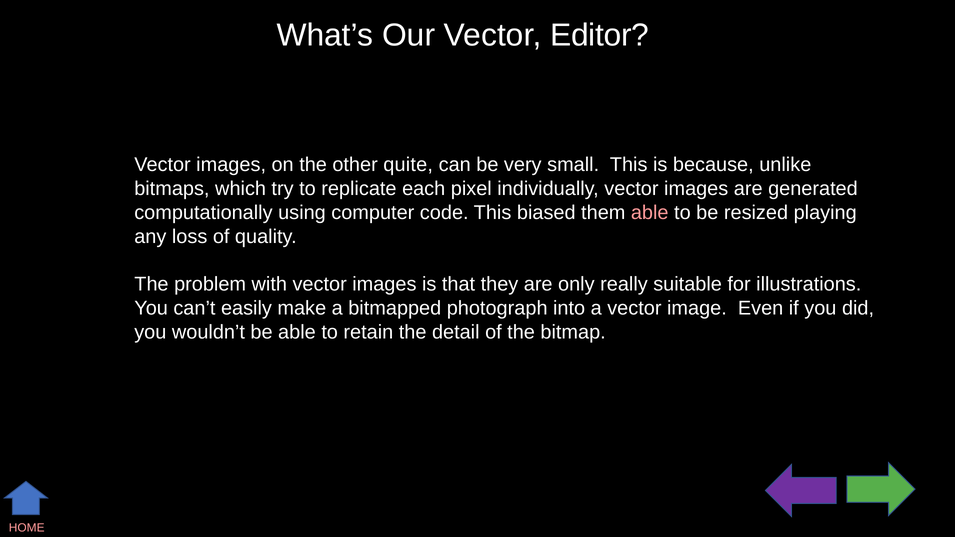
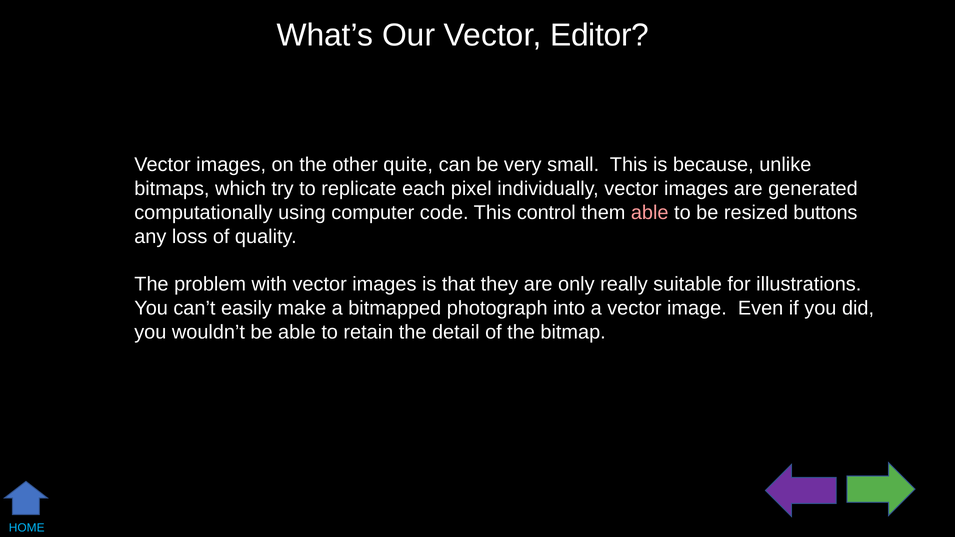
biased: biased -> control (546, 213)
playing: playing -> buttons (825, 213)
HOME colour: pink -> light blue (27, 528)
